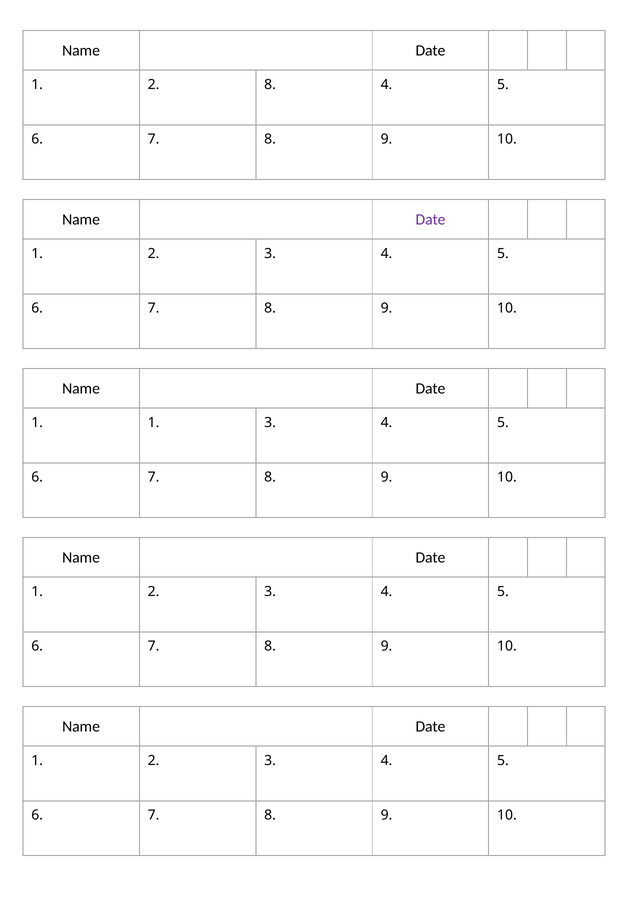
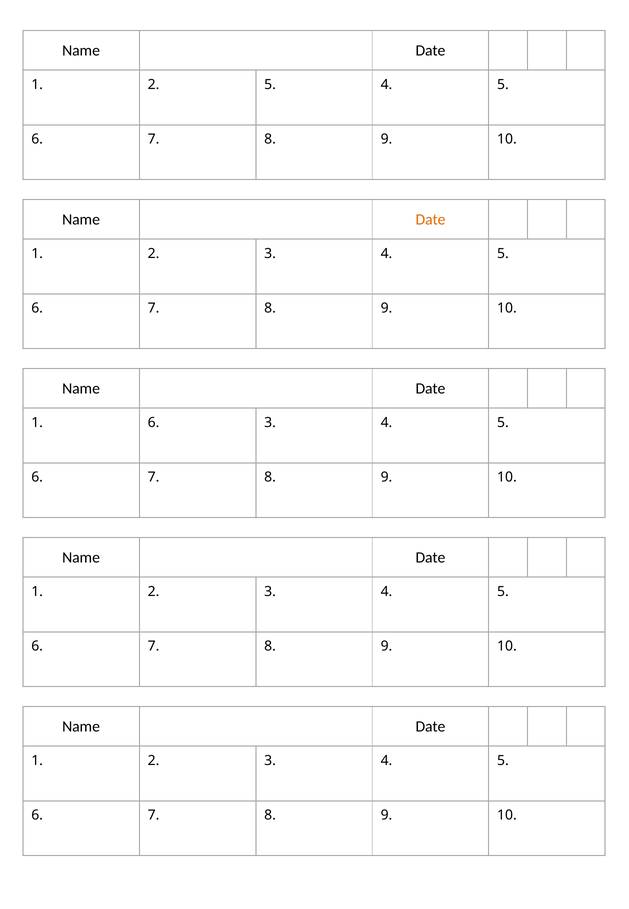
2 8: 8 -> 5 (270, 85)
Date colour: purple -> orange (431, 219)
1 1: 1 -> 6 (154, 422)
